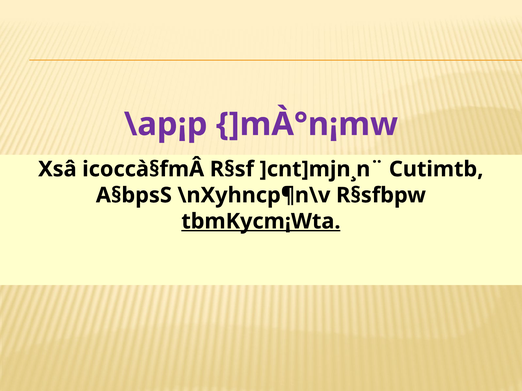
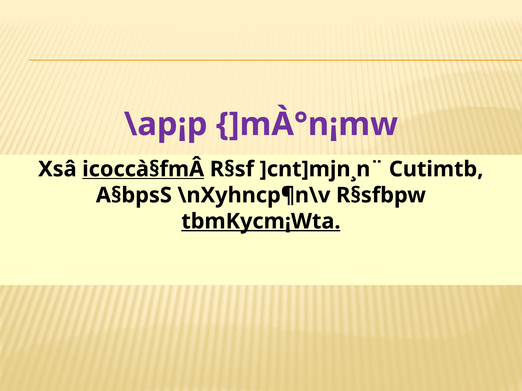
icoccà§fmÂ underline: none -> present (143, 169)
